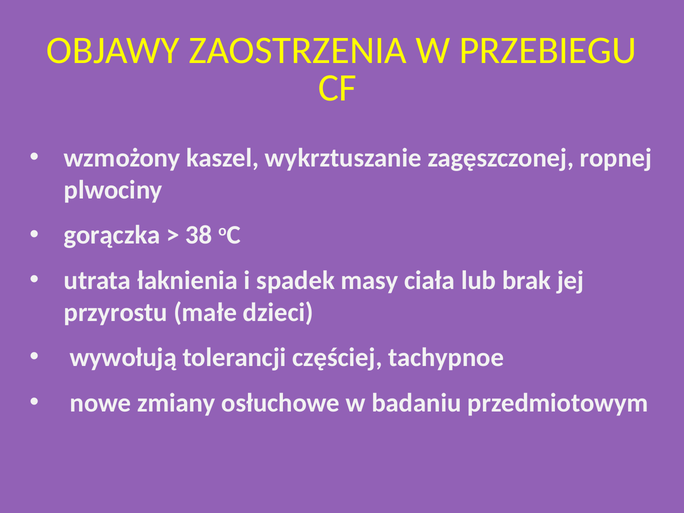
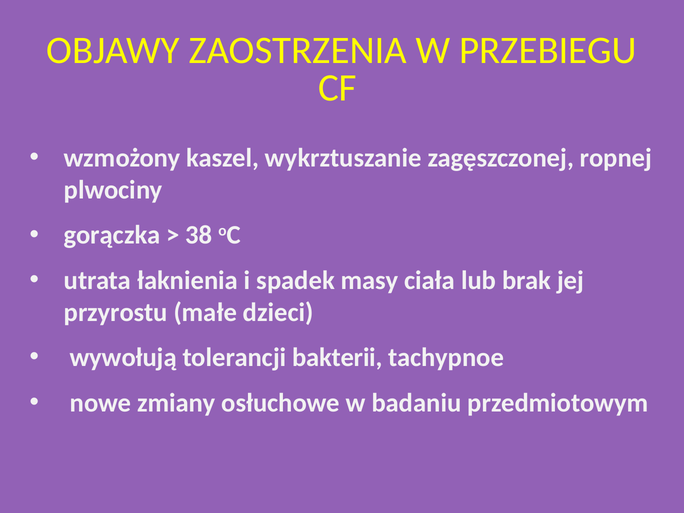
częściej: częściej -> bakterii (337, 358)
